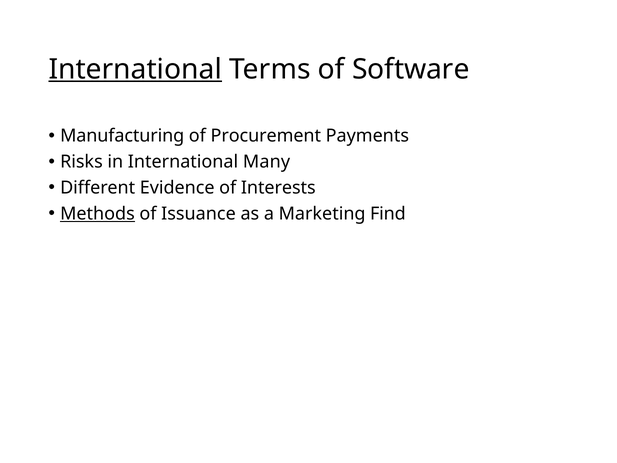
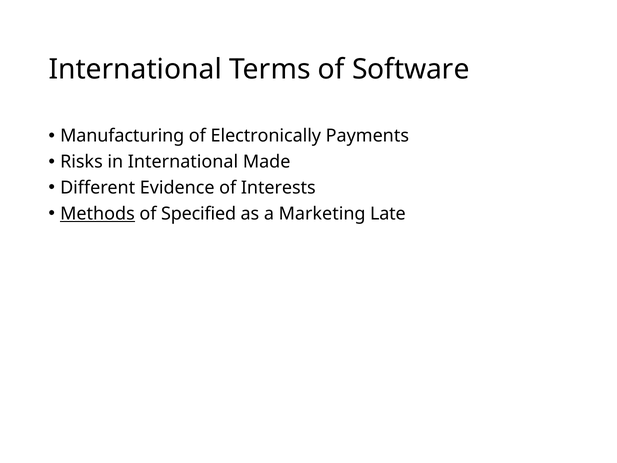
International underline: present -> none (135, 69)
Procurement: Procurement -> Electronically (266, 136)
Many: Many -> Made (267, 162)
Issuance: Issuance -> Specified (199, 213)
Find: Find -> Late (388, 213)
